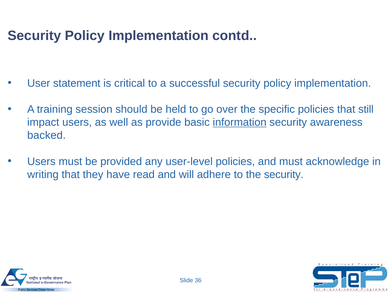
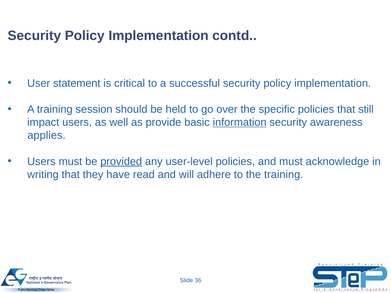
backed: backed -> applies (46, 135)
provided underline: none -> present (121, 162)
the security: security -> training (284, 175)
